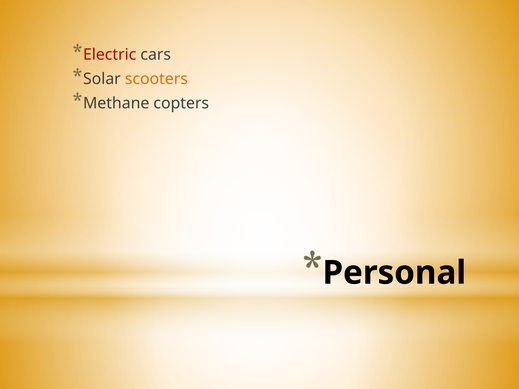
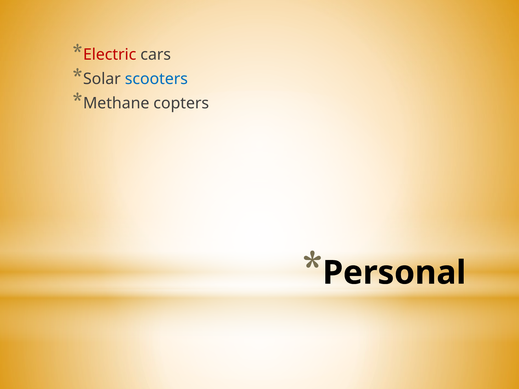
scooters colour: orange -> blue (156, 79)
